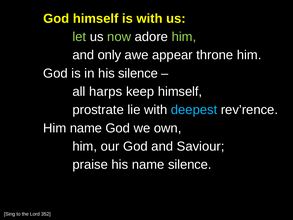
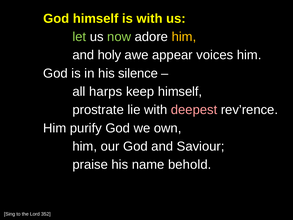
him colour: light green -> yellow (184, 37)
only: only -> holy (109, 55)
throne: throne -> voices (215, 55)
deepest colour: light blue -> pink (194, 110)
Him name: name -> purify (86, 128)
name silence: silence -> behold (190, 164)
